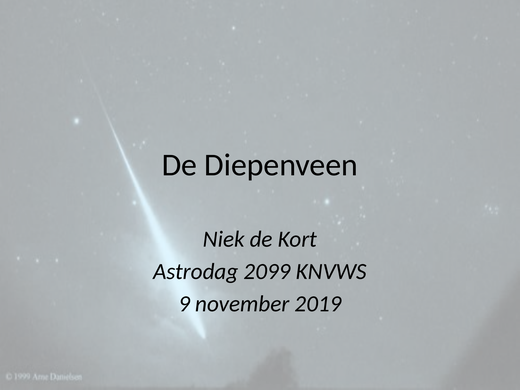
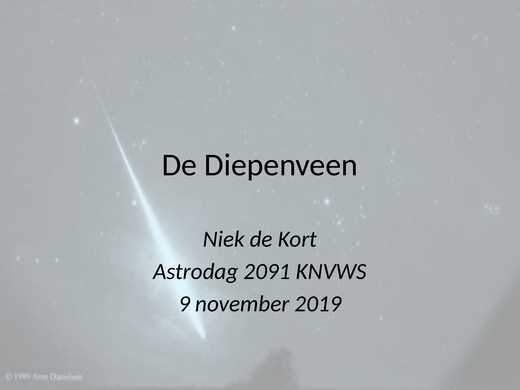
2099: 2099 -> 2091 (267, 271)
